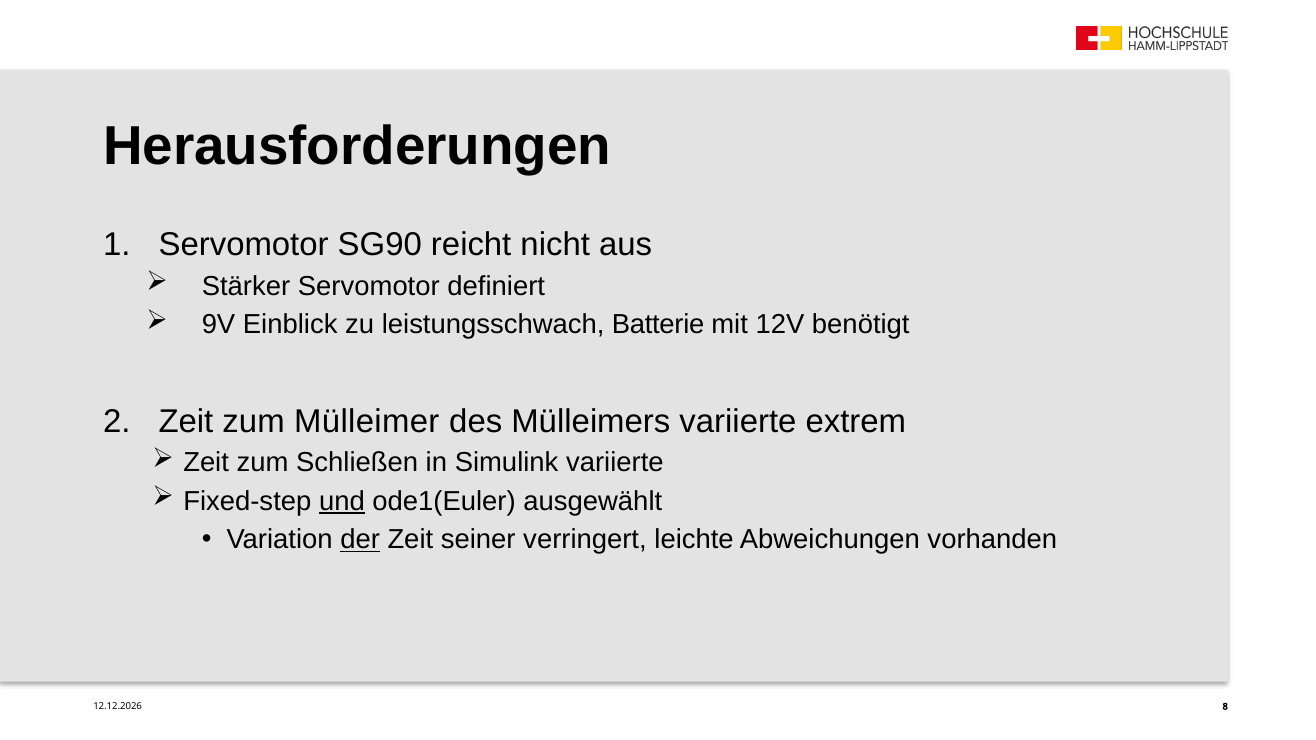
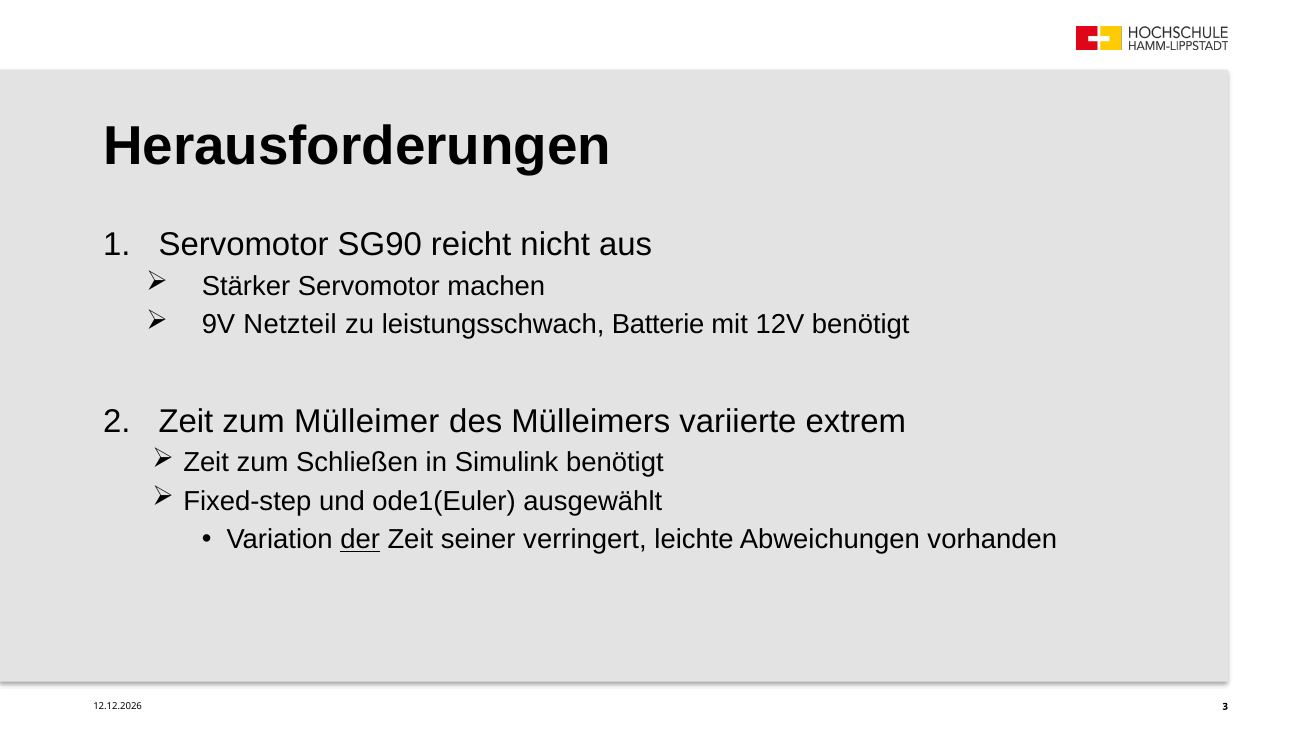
definiert: definiert -> machen (496, 286)
Einblick: Einblick -> Netzteil (290, 325)
Simulink variierte: variierte -> benötigt (615, 463)
und underline: present -> none (342, 501)
8: 8 -> 3 (1225, 707)
